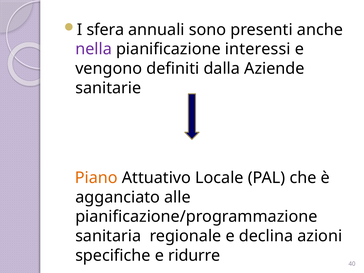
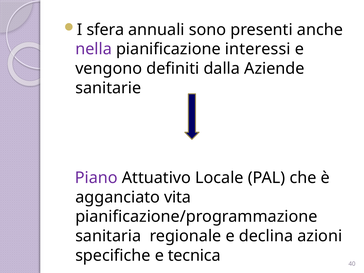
Piano colour: orange -> purple (96, 178)
alle: alle -> vita (177, 197)
ridurre: ridurre -> tecnica (194, 255)
